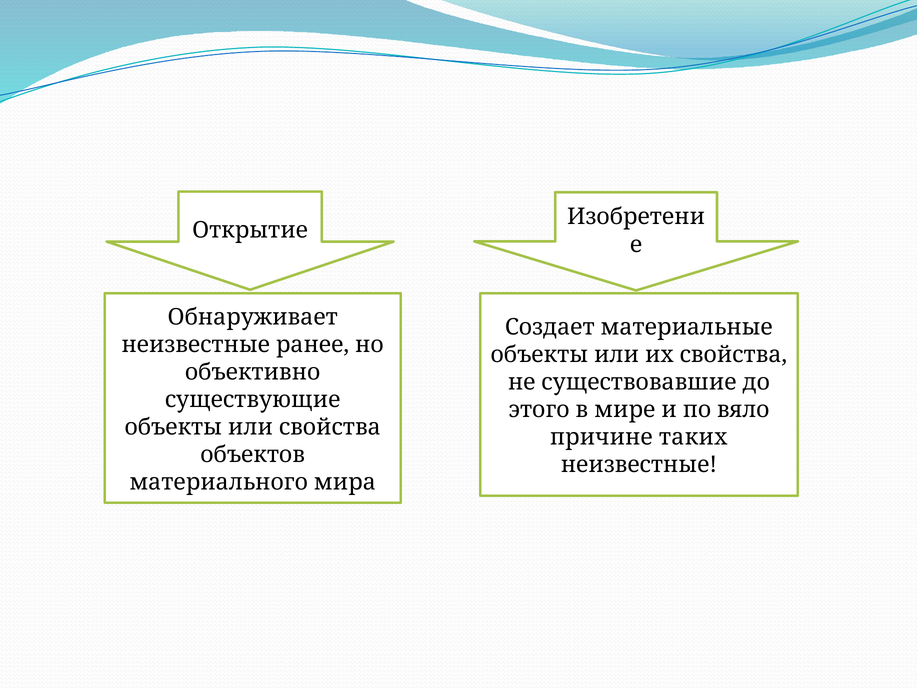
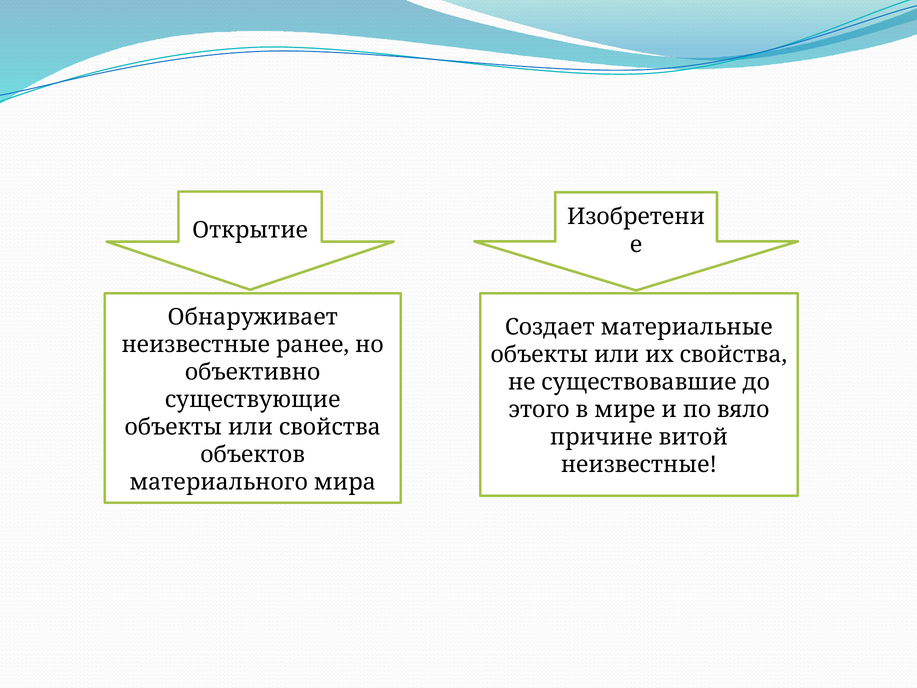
таких: таких -> витой (693, 437)
